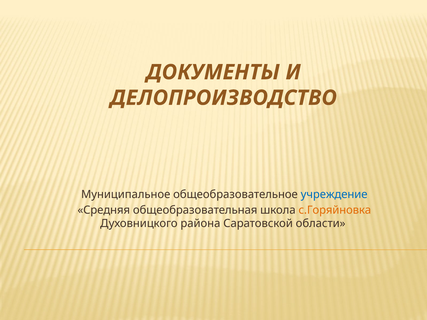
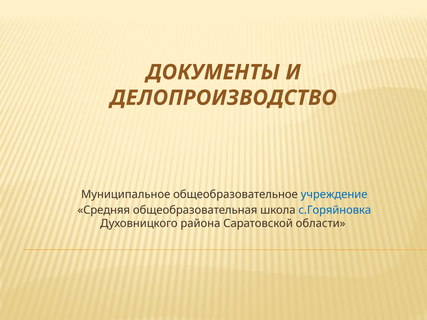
с.Горяйновка colour: orange -> blue (335, 210)
